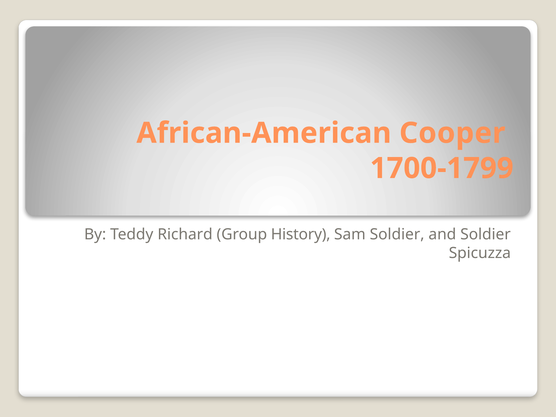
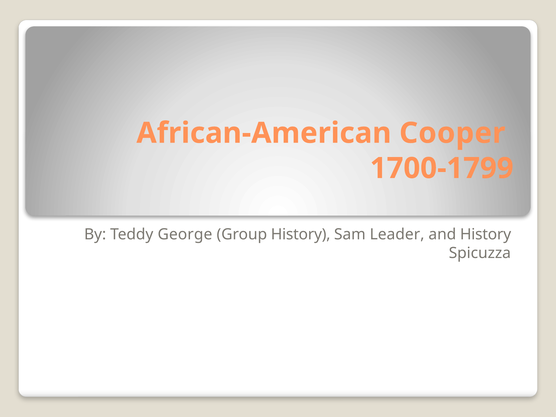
Richard: Richard -> George (185, 234)
Sam Soldier: Soldier -> Leader (397, 234)
and Soldier: Soldier -> History (486, 234)
